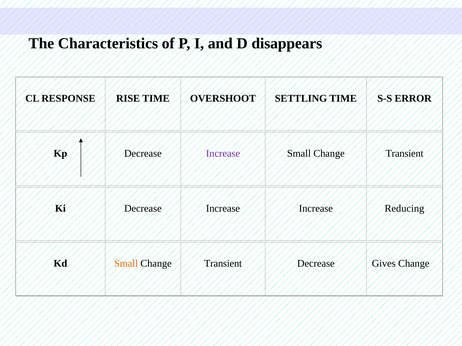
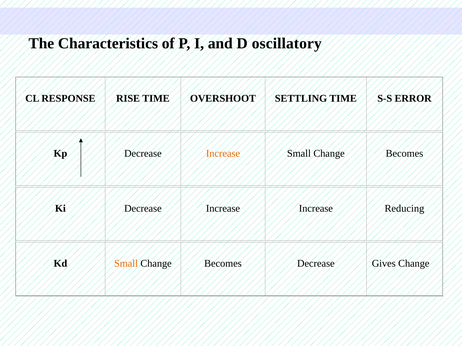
disappears: disappears -> oscillatory (287, 43)
Increase colour: purple -> orange (223, 154)
Transient: Transient -> Becomes (404, 154)
Transient: Transient -> Becomes (223, 264)
